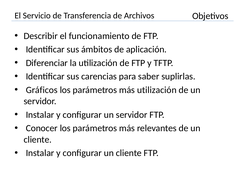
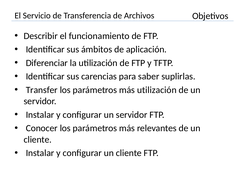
Gráficos: Gráficos -> Transfer (42, 90)
